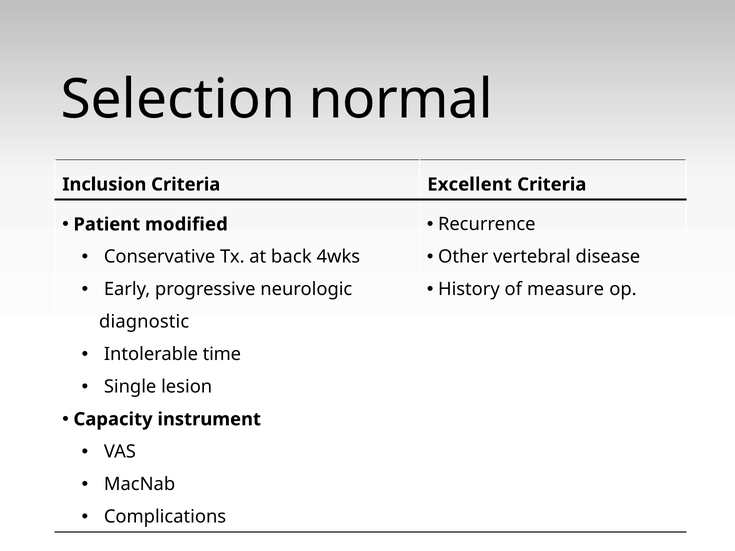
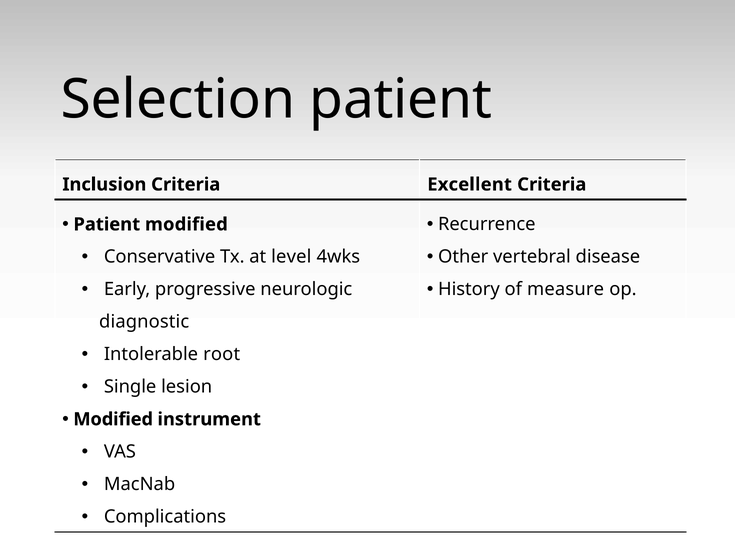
Selection normal: normal -> patient (401, 100)
back: back -> level (291, 257)
time: time -> root (222, 354)
Capacity: Capacity -> Modified (113, 419)
